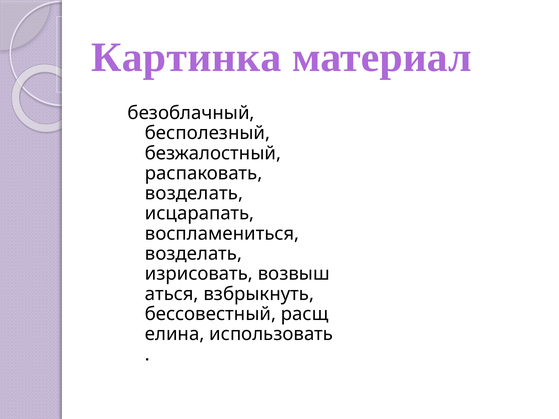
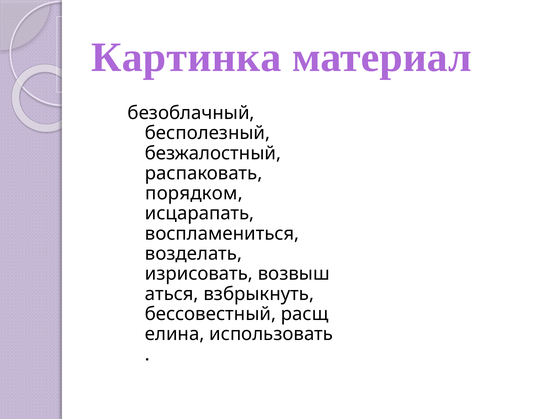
возделать: возделать -> порядком (194, 194)
